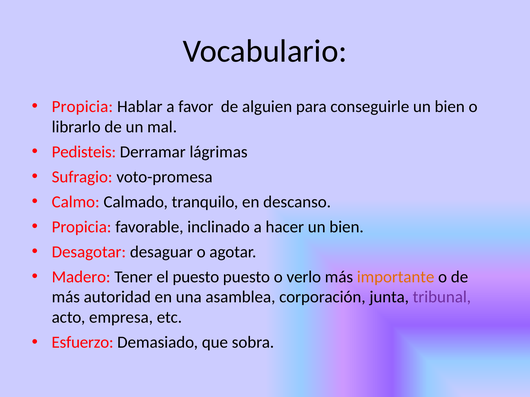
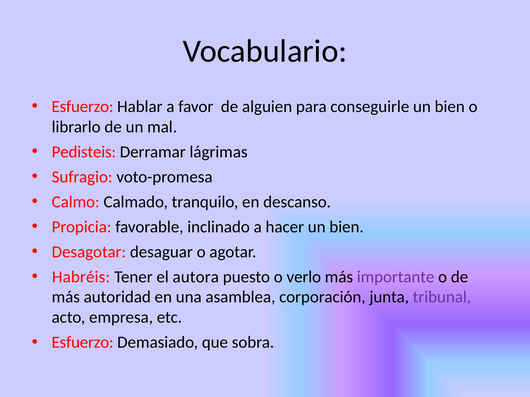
Propicia: Propicia -> Esfuerzo (83, 107)
Madero: Madero -> Habréis (81, 277)
el puesto: puesto -> autora (196, 277)
importante colour: orange -> purple (396, 277)
